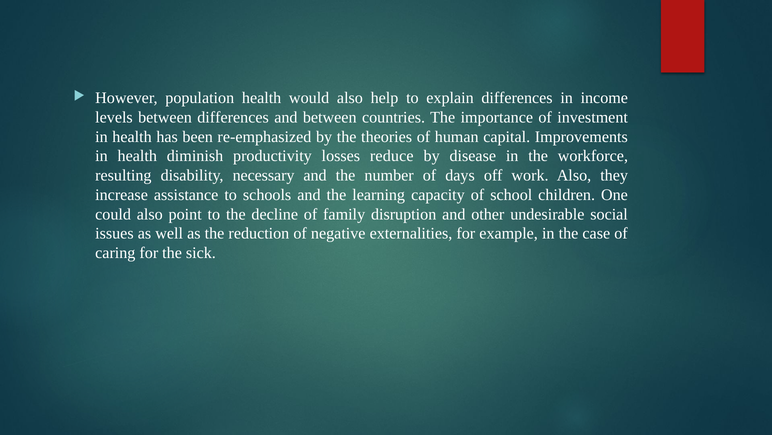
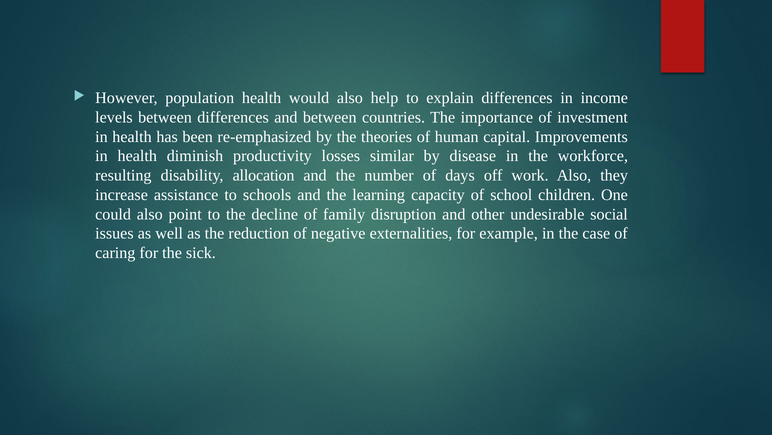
reduce: reduce -> similar (392, 156)
necessary: necessary -> allocation (264, 175)
